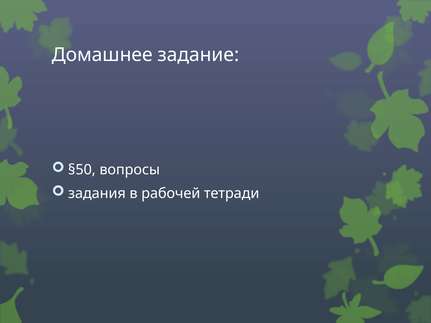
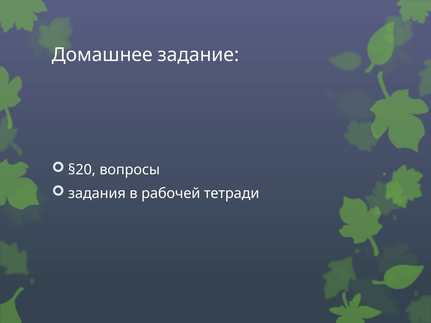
§50: §50 -> §20 (82, 170)
